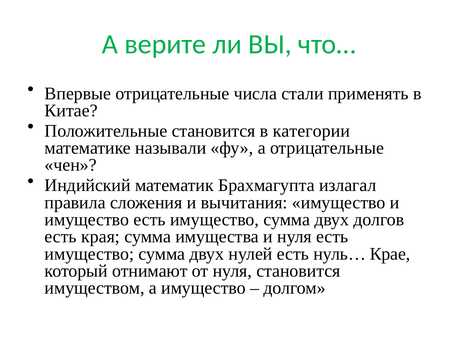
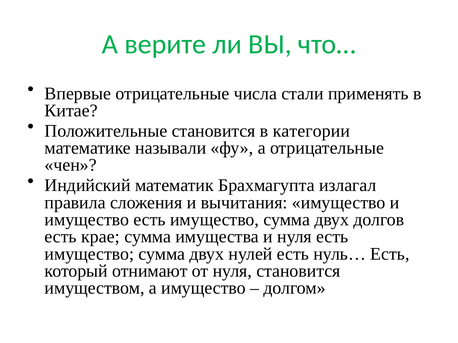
края: края -> крае (100, 237)
нуль… Крае: Крае -> Есть (390, 254)
